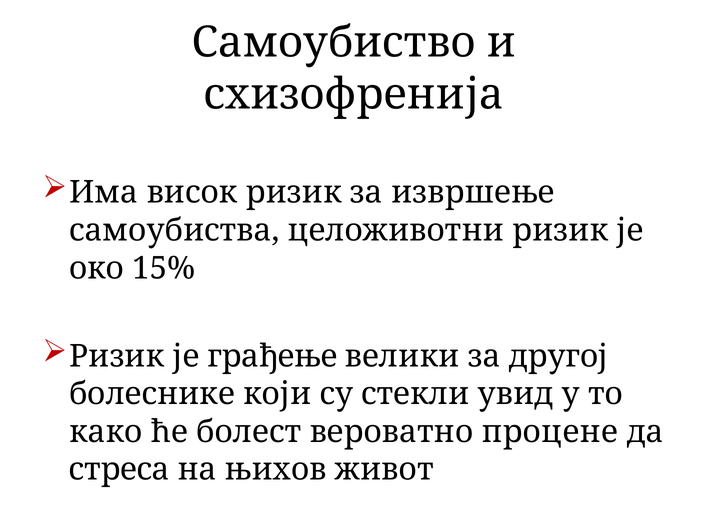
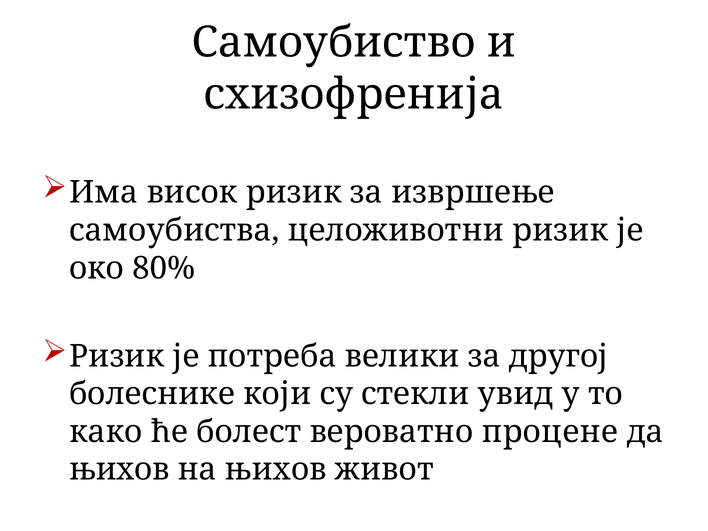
15%: 15% -> 80% (164, 268)
грађење: грађење -> потреба (272, 356)
стреса: стреса -> њихов (119, 470)
